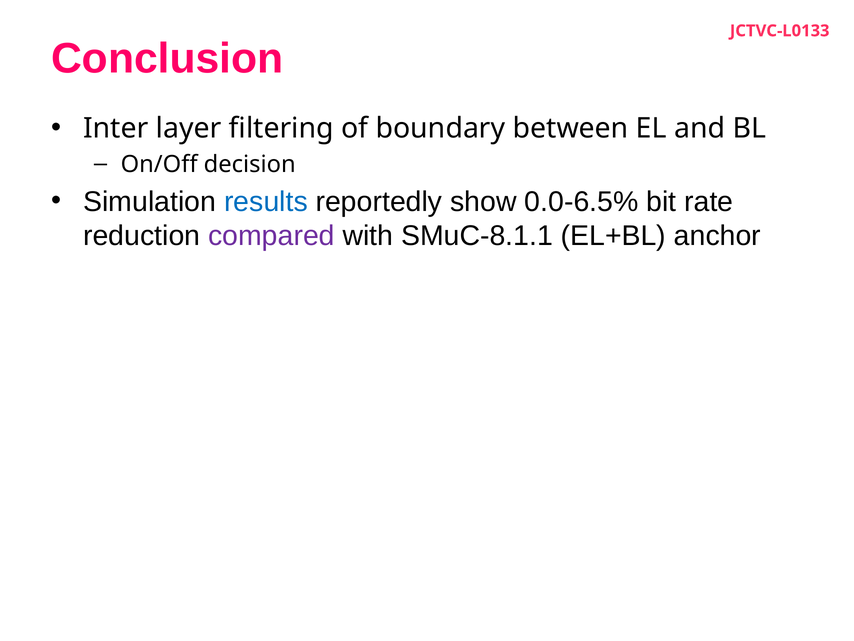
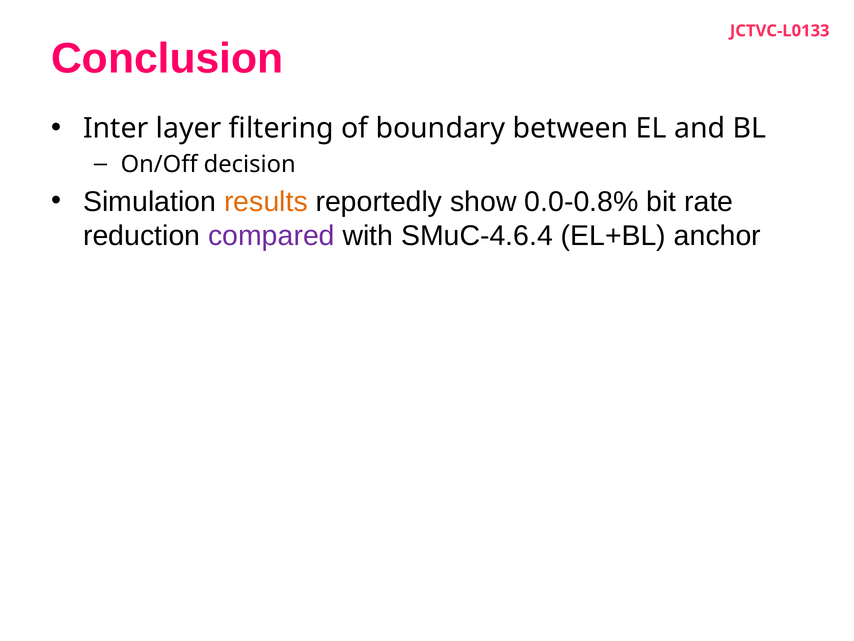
results colour: blue -> orange (266, 201)
0.0-6.5%: 0.0-6.5% -> 0.0-0.8% (581, 201)
SMuC-8.1.1: SMuC-8.1.1 -> SMuC-4.6.4 (477, 236)
